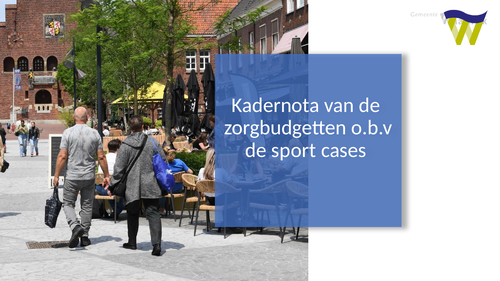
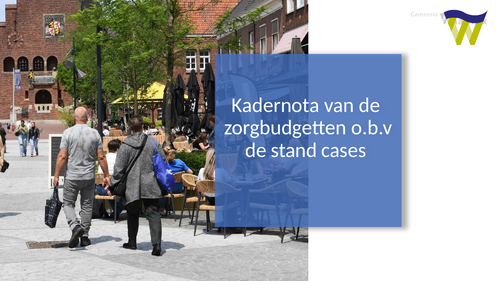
sport: sport -> stand (294, 150)
